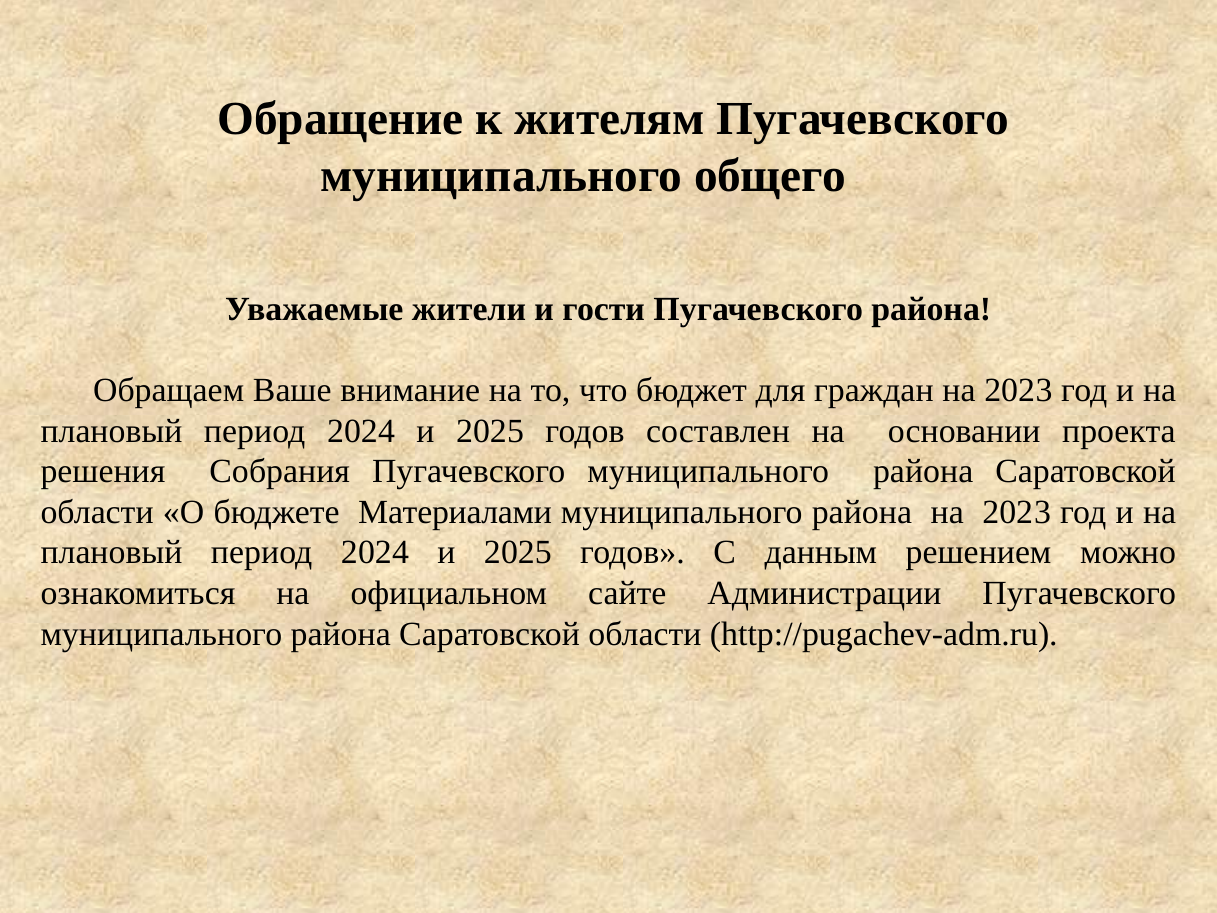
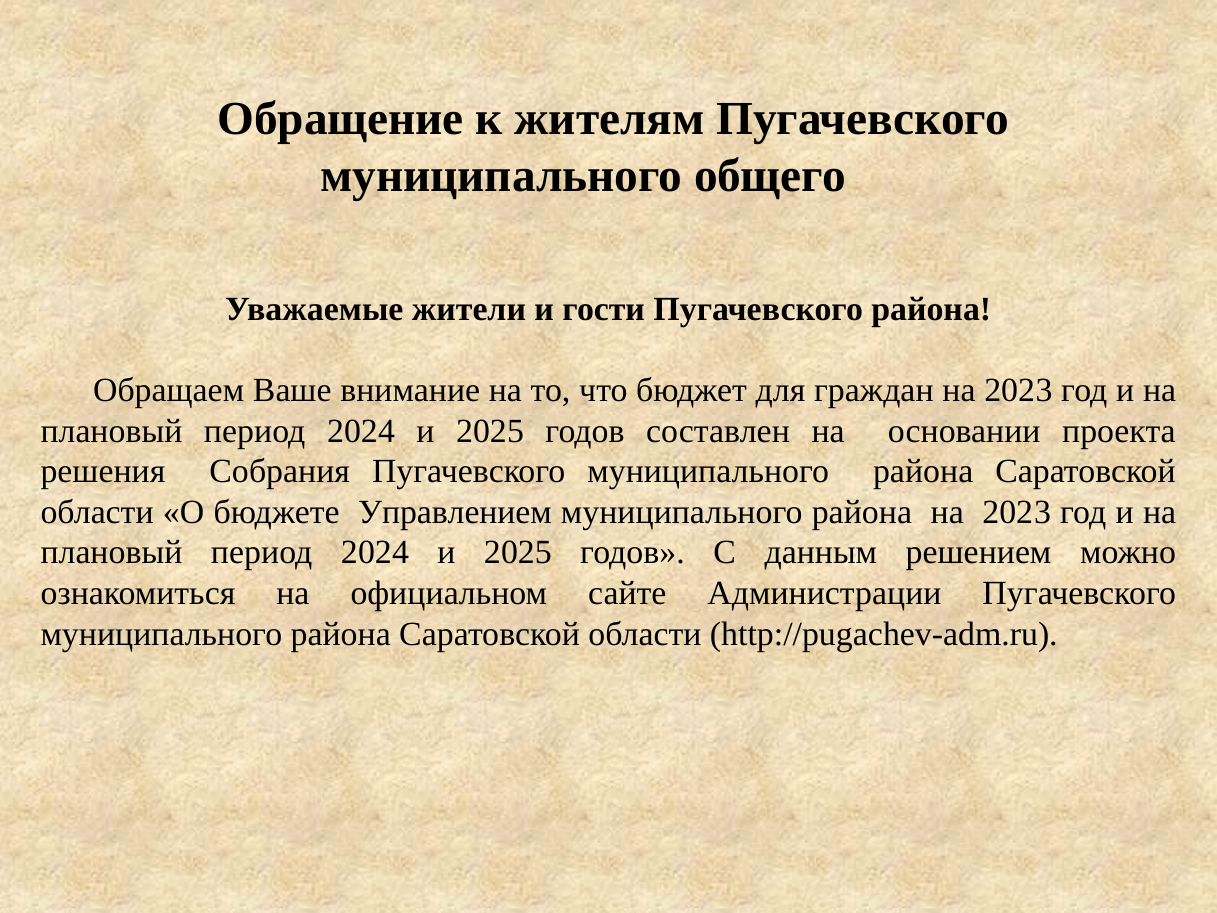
Материалами: Материалами -> Управлением (455, 512)
